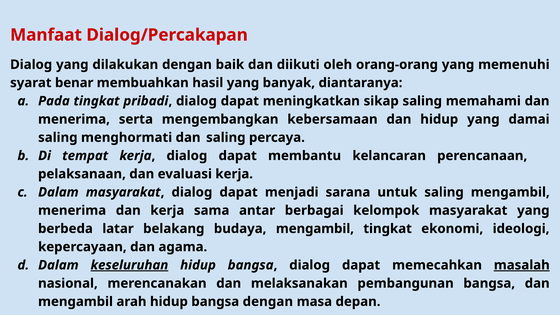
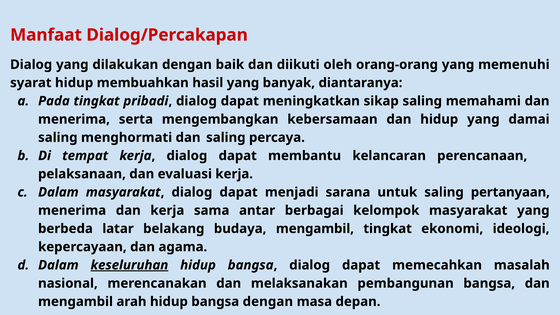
syarat benar: benar -> hidup (74, 83)
saling mengambil: mengambil -> pertanyaan (510, 192)
masalah underline: present -> none (522, 265)
